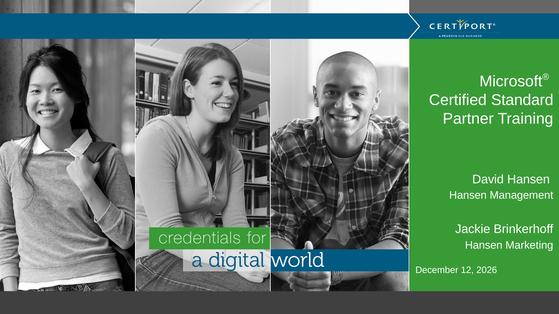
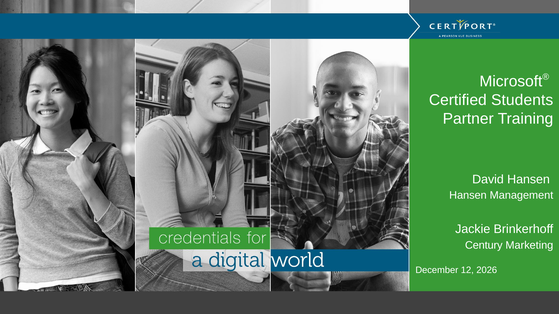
Standard: Standard -> Students (522, 100)
Hansen: Hansen -> Century (484, 246)
